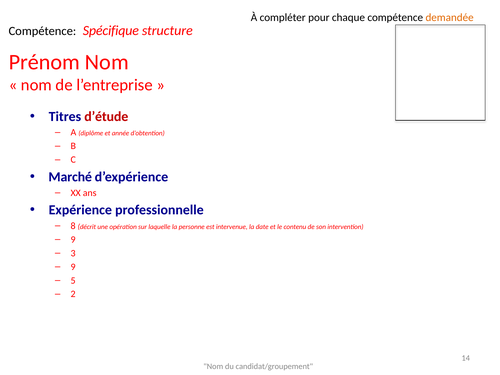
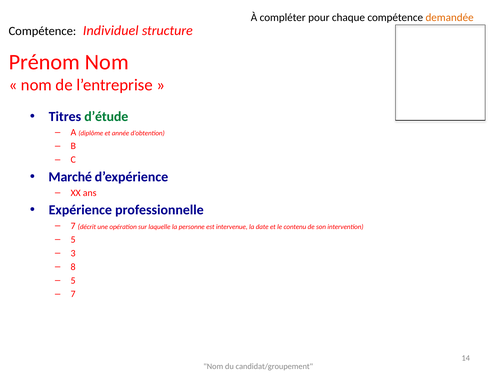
Spécifique: Spécifique -> Individuel (111, 30)
d’étude colour: red -> green (106, 117)
8: 8 -> 7 (73, 226)
9: 9 -> 5 (73, 240)
9: 9 -> 8 (73, 267)
2: 2 -> 7 (73, 294)
